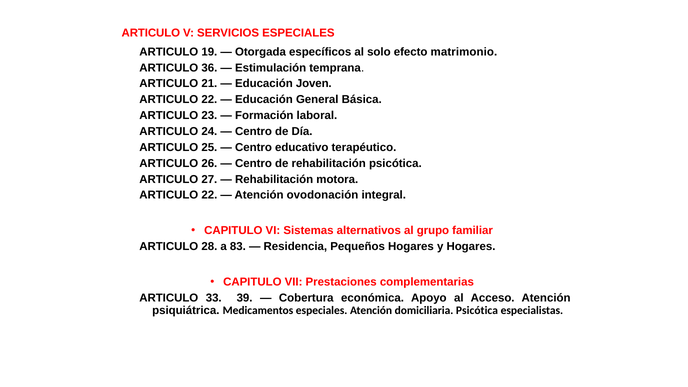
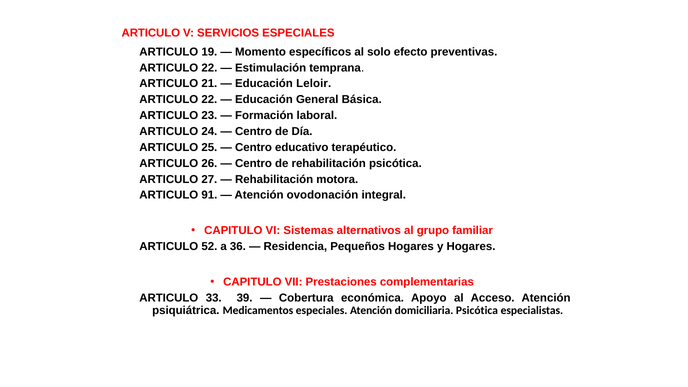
Otorgada: Otorgada -> Momento (260, 52)
matrimonio: matrimonio -> preventivas (464, 52)
36: 36 -> 22 (209, 68)
Joven: Joven -> Leloir (314, 84)
22: 22 -> 91 (209, 195)
28: 28 -> 52 (209, 247)
83: 83 -> 36 (238, 247)
